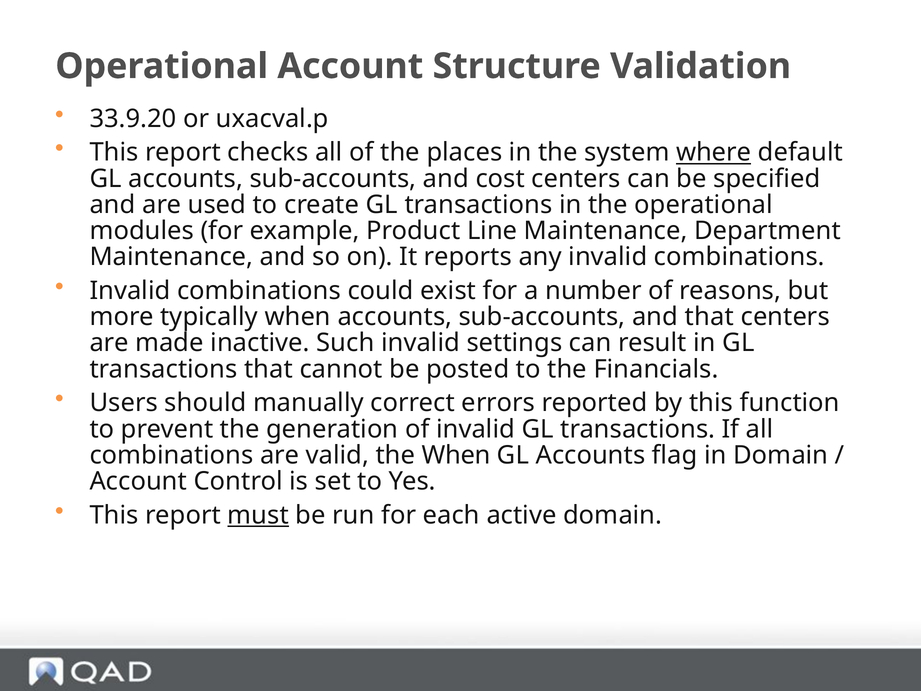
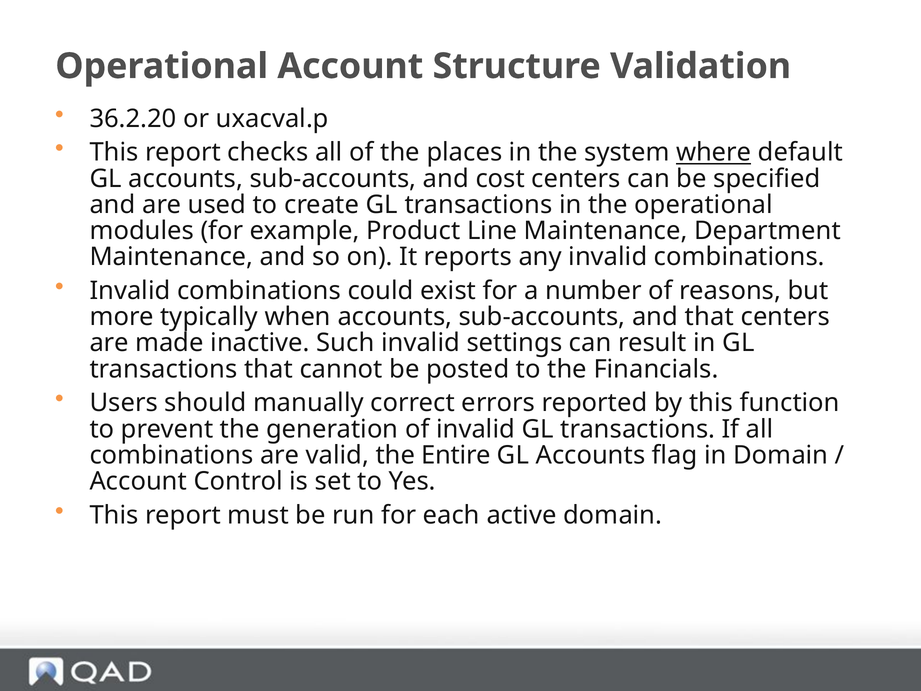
33.9.20: 33.9.20 -> 36.2.20 (133, 119)
the When: When -> Entire (456, 455)
must underline: present -> none (258, 515)
